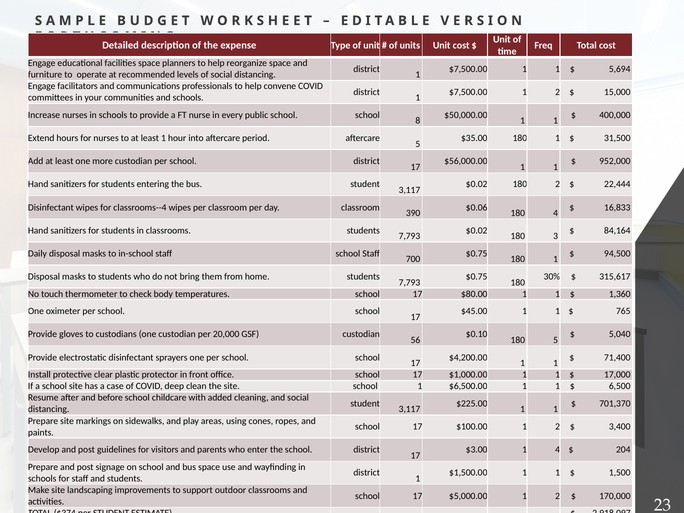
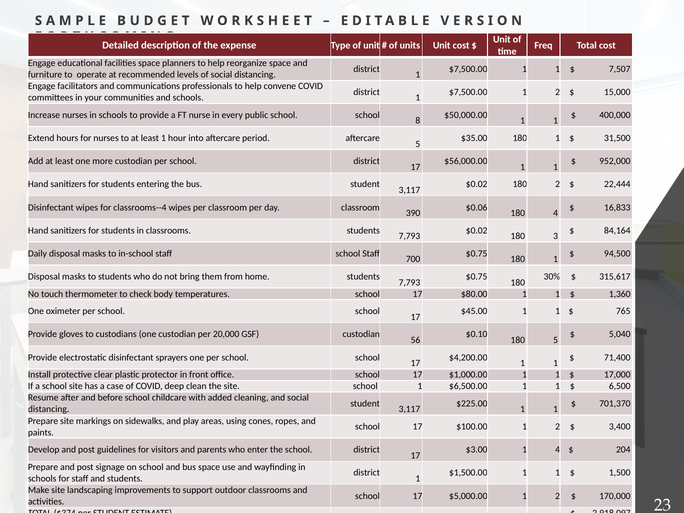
5,694: 5,694 -> 7,507 (620, 69)
